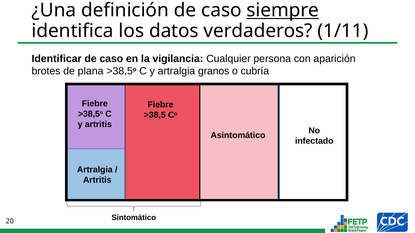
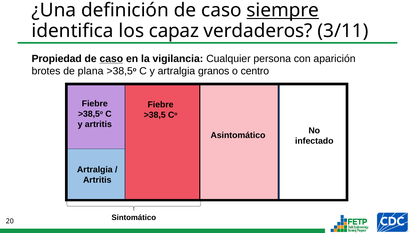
datos: datos -> capaz (174, 31)
1/11: 1/11 -> 3/11 (343, 31)
Identificar: Identificar -> Propiedad (57, 59)
caso underline: none -> present (111, 59)
cubría: cubría -> centro (255, 71)
